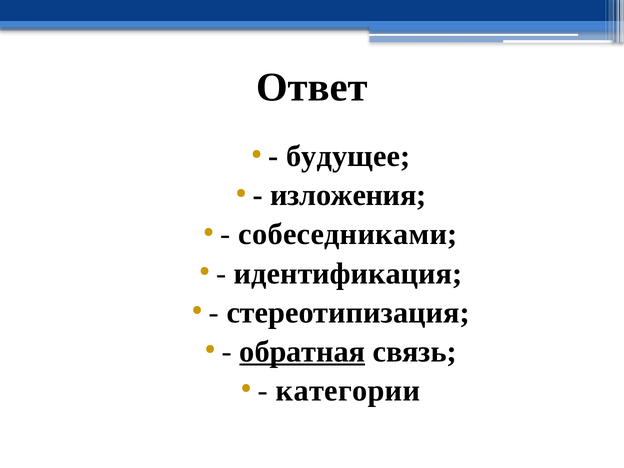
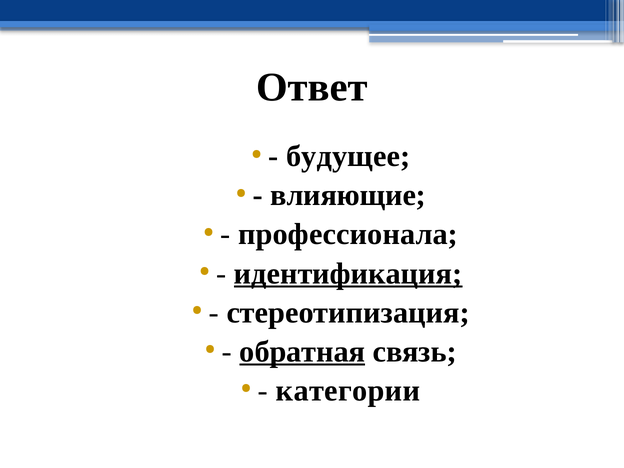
изложения: изложения -> влияющие (348, 195)
собеседниками: собеседниками -> профессионала (348, 234)
идентификация underline: none -> present (348, 273)
